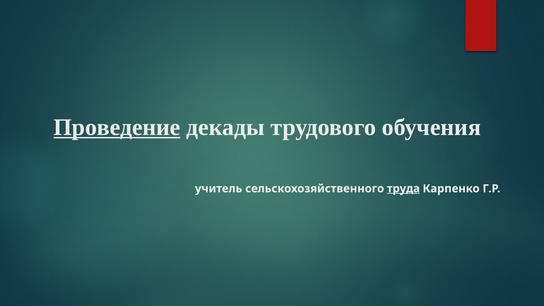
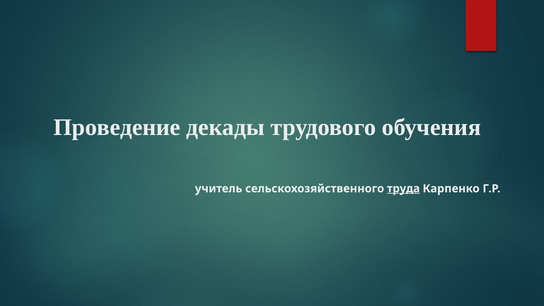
Проведение underline: present -> none (117, 127)
